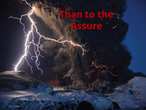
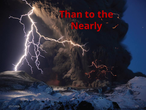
Assure: Assure -> Nearly (86, 26)
